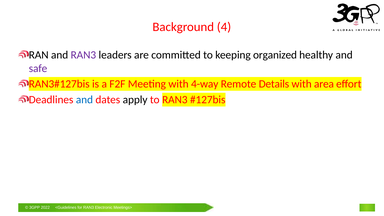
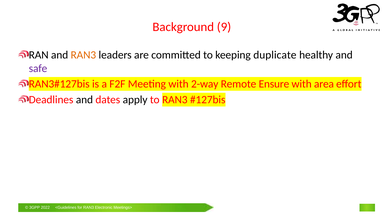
4: 4 -> 9 (224, 27)
RAN3 colour: purple -> orange (83, 55)
organized: organized -> duplicate (275, 55)
4-way: 4-way -> 2-way (205, 84)
Details: Details -> Ensure (274, 84)
and colour: blue -> black (84, 100)
